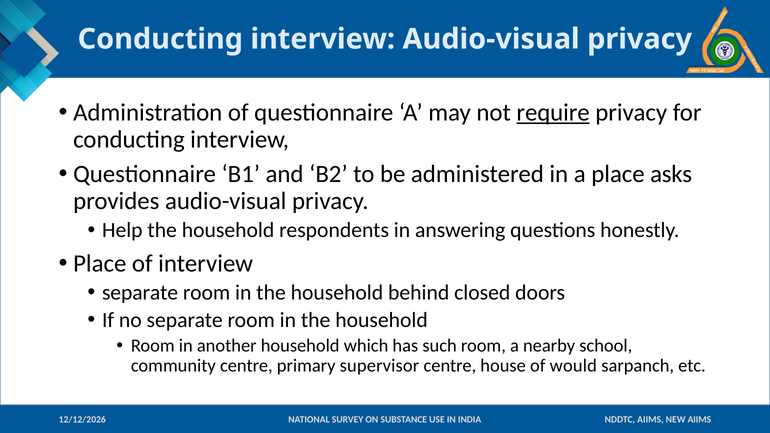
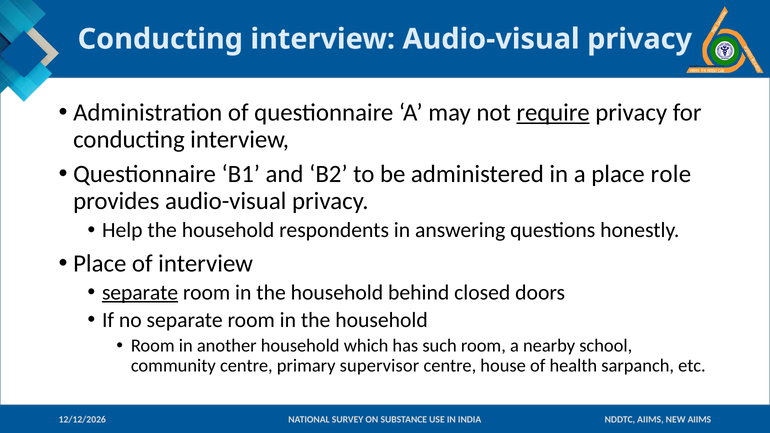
asks: asks -> role (671, 174)
separate underline: none -> present (140, 293)
would: would -> health (573, 366)
